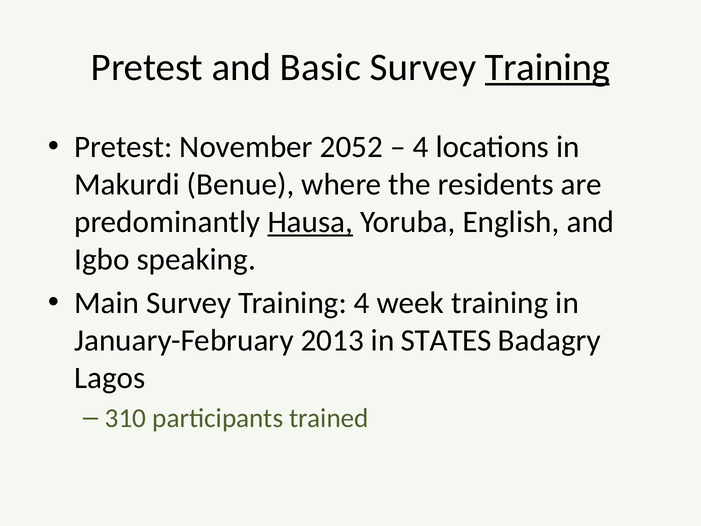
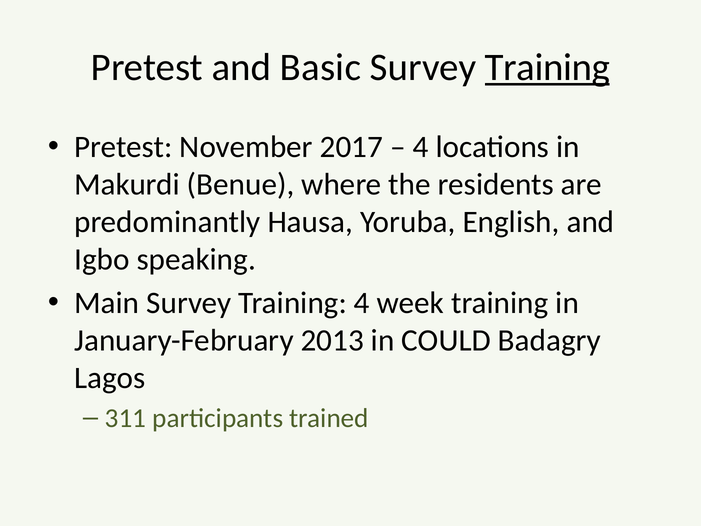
2052: 2052 -> 2017 (351, 147)
Hausa underline: present -> none (310, 222)
STATES: STATES -> COULD (446, 340)
310: 310 -> 311 (126, 418)
